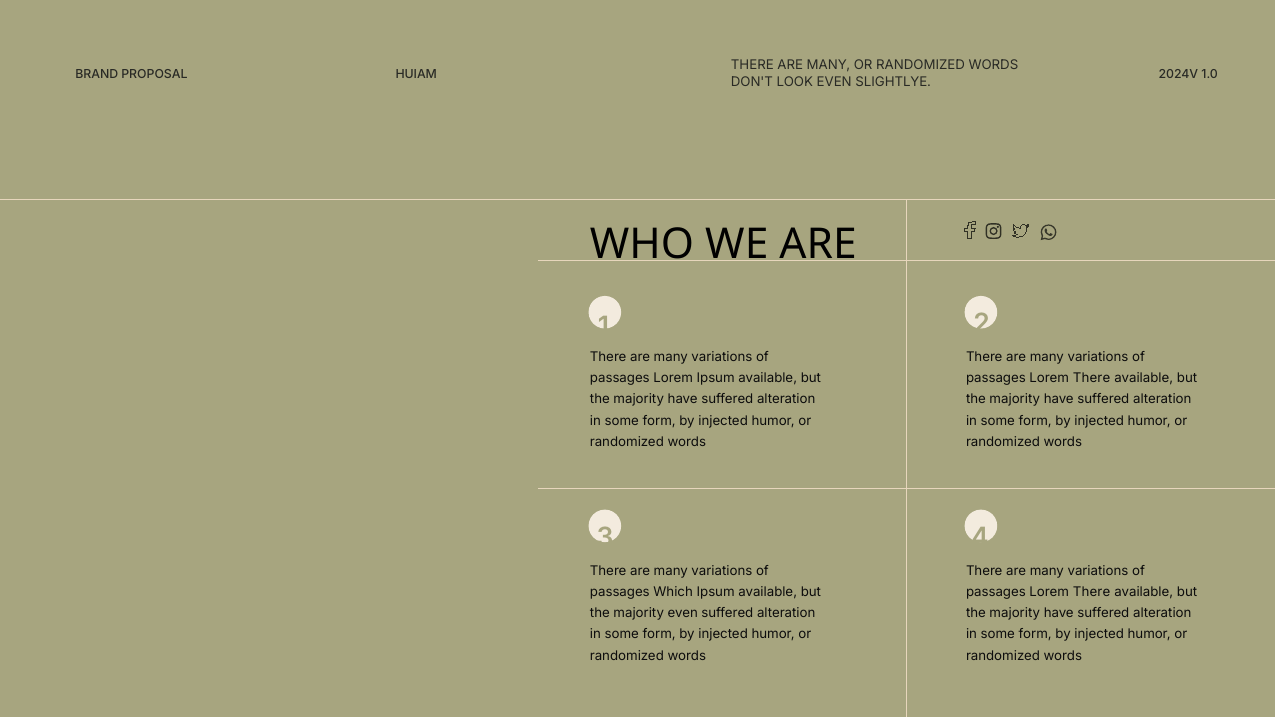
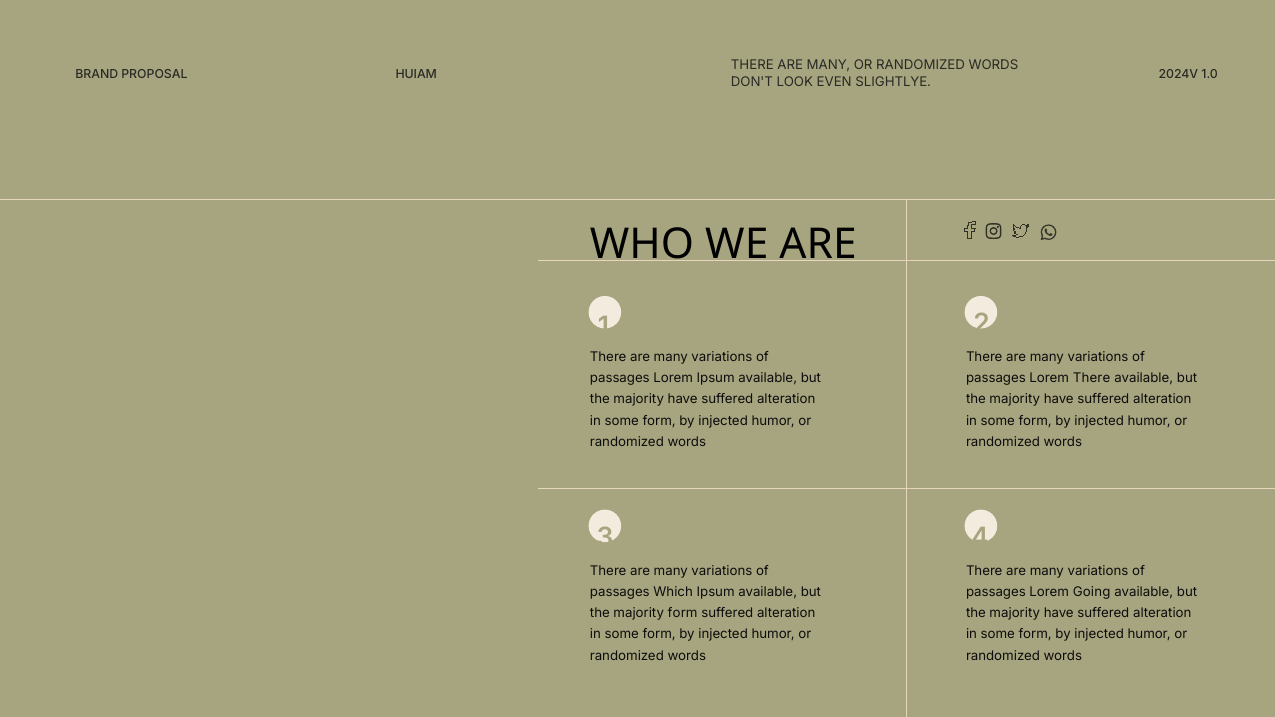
There: There -> Going (1092, 592)
majority even: even -> form (683, 613)
